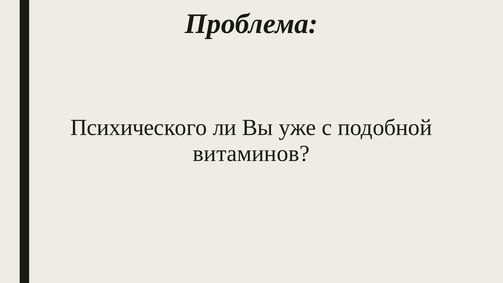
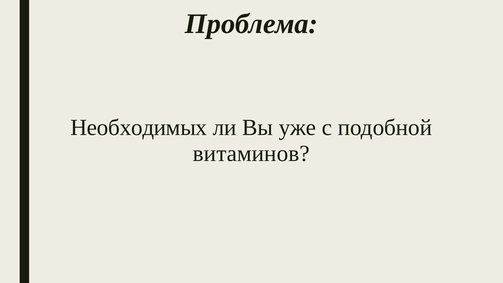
Психического: Психического -> Необходимых (139, 127)
